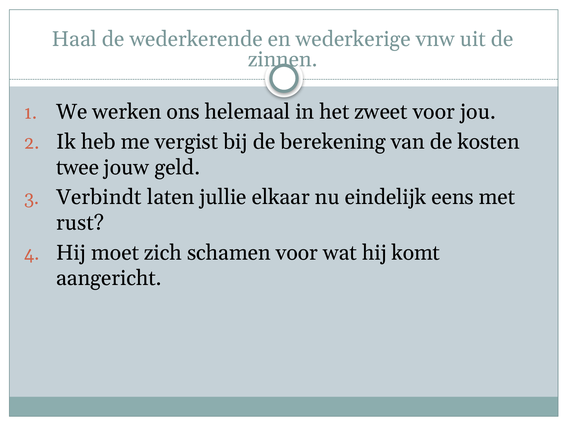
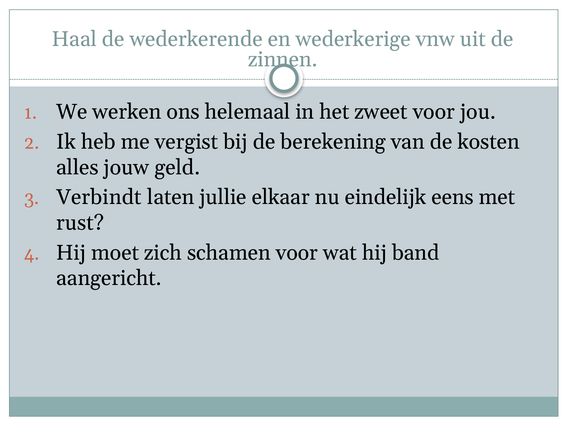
twee: twee -> alles (77, 167)
komt: komt -> band (416, 253)
